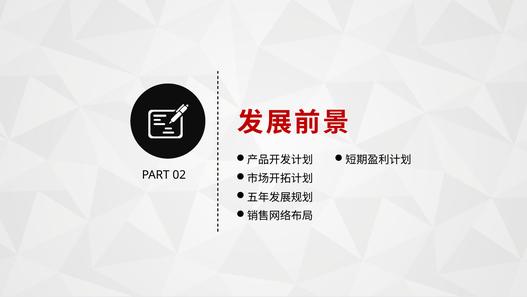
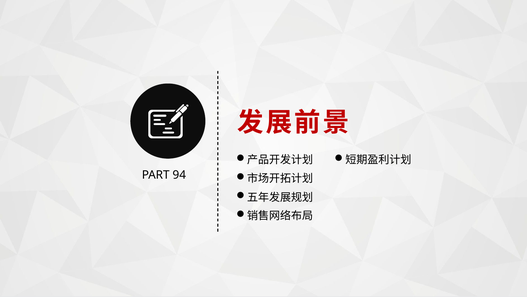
02: 02 -> 94 (179, 175)
